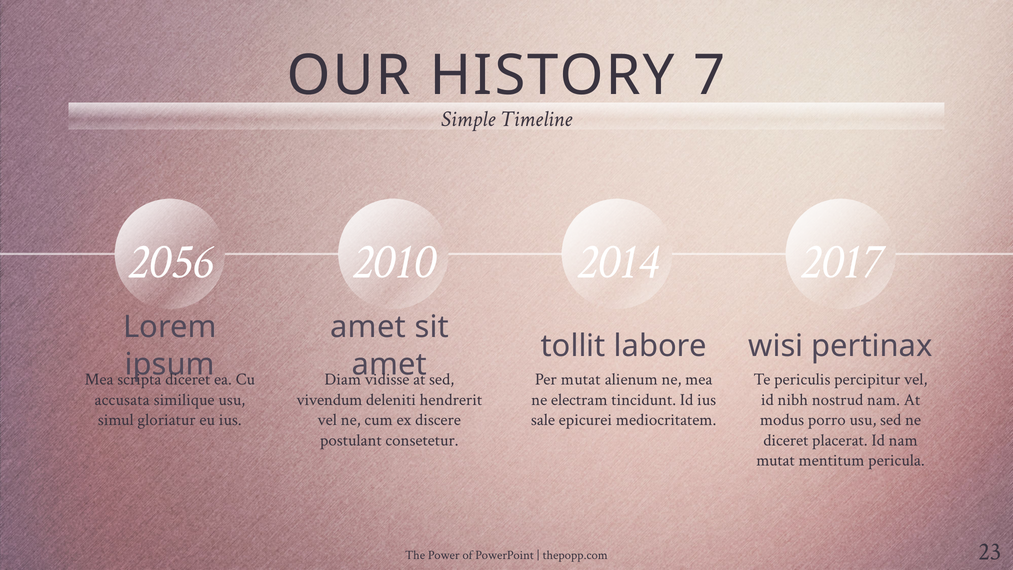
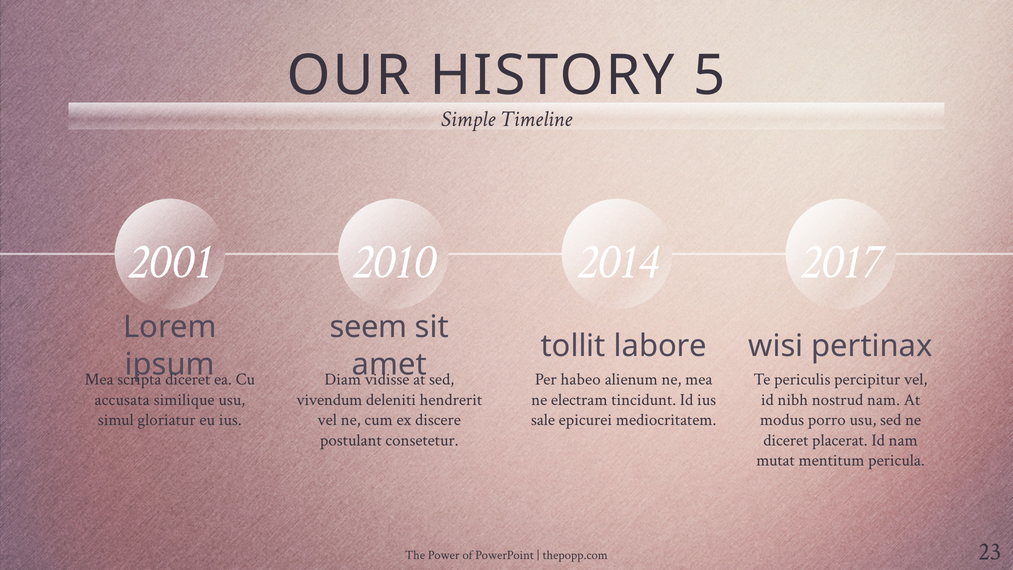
7: 7 -> 5 (709, 76)
2056: 2056 -> 2001 (170, 261)
amet: amet -> seem (368, 327)
Per mutat: mutat -> habeo (581, 379)
